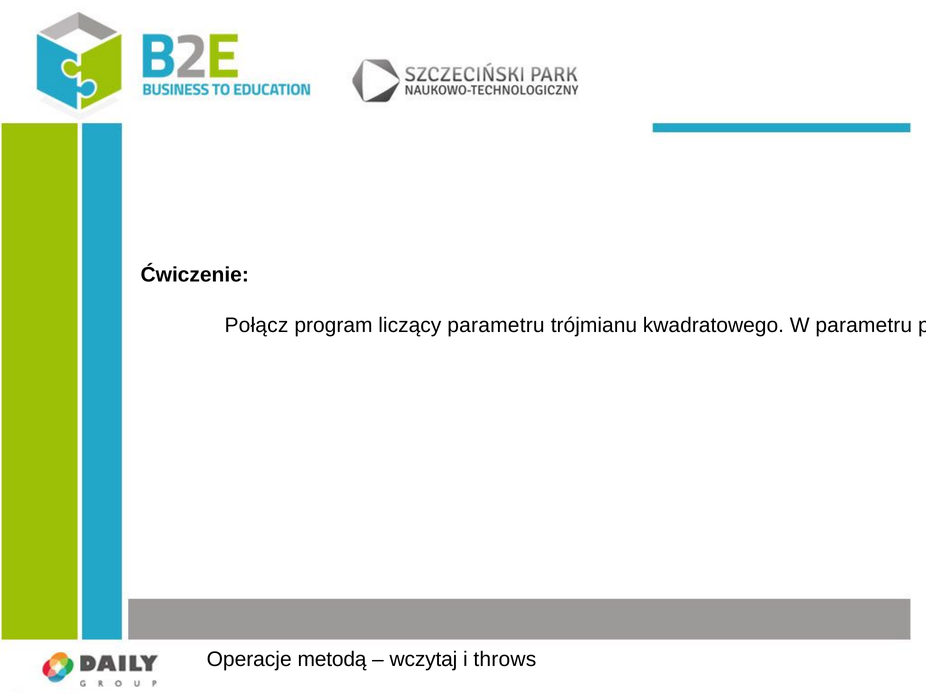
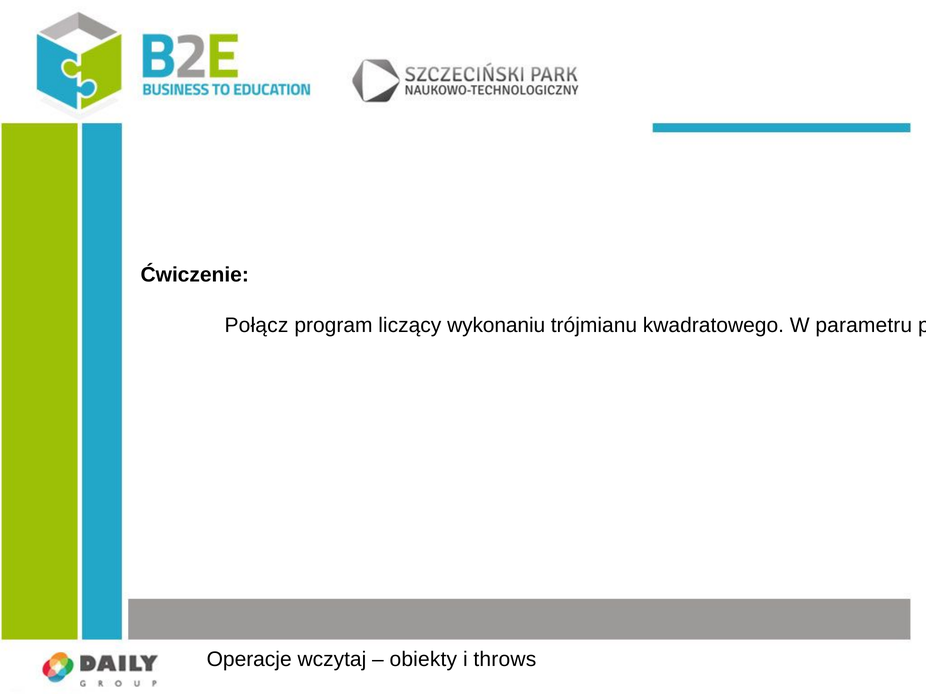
liczący parametru: parametru -> wykonaniu (496, 326)
Operacje metodą: metodą -> wczytaj (332, 660)
wczytaj: wczytaj -> obiekty (423, 660)
